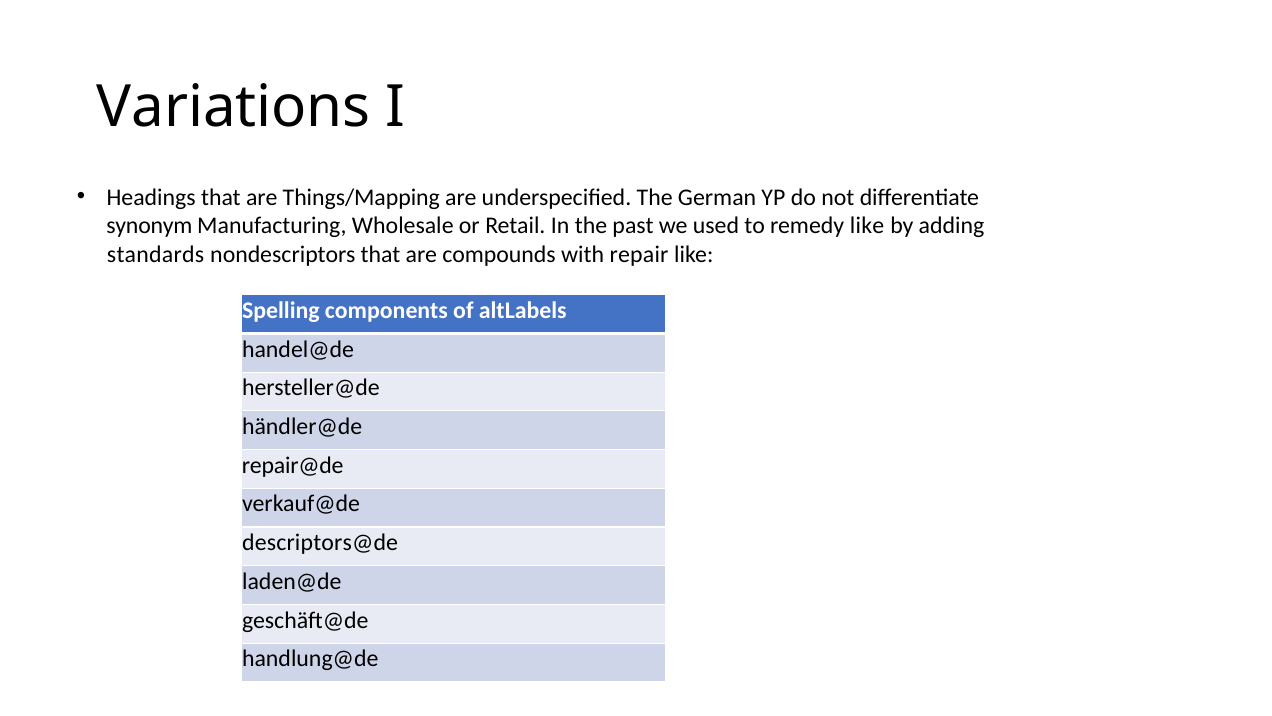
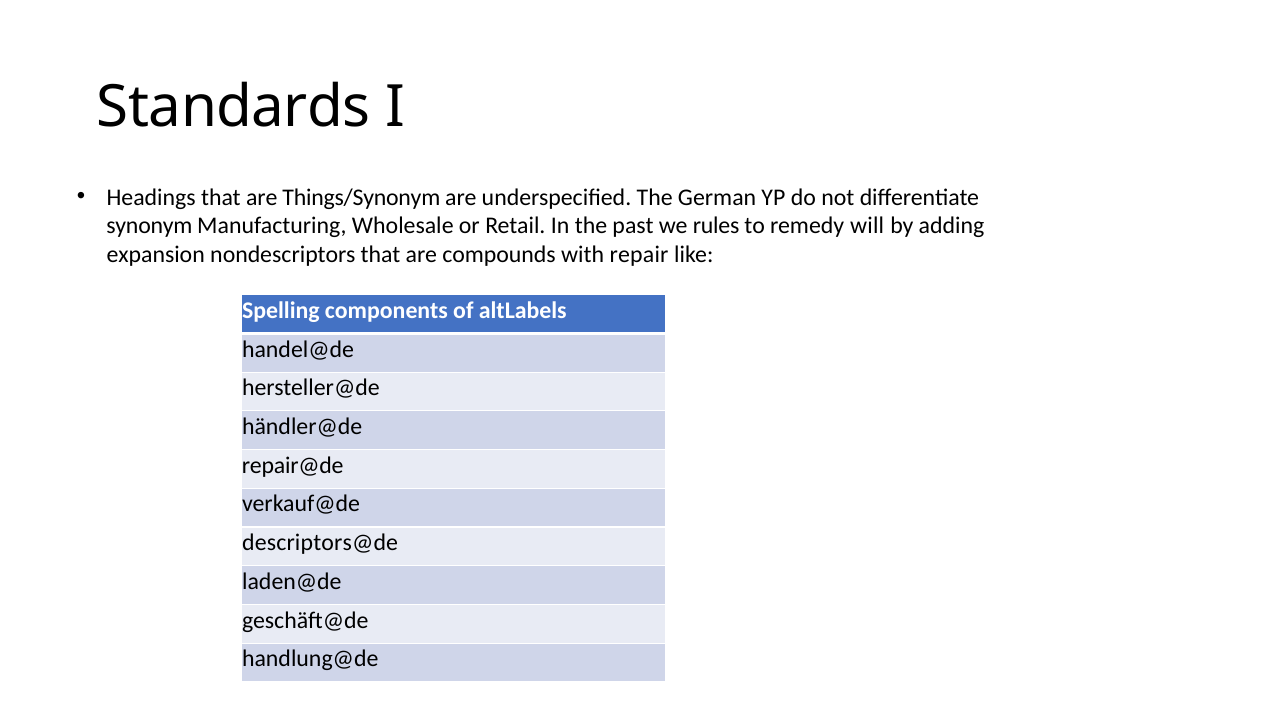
Variations: Variations -> Standards (234, 107)
Things/Mapping: Things/Mapping -> Things/Synonym (361, 197)
used: used -> rules (716, 226)
remedy like: like -> will (867, 226)
standards: standards -> expansion (156, 254)
